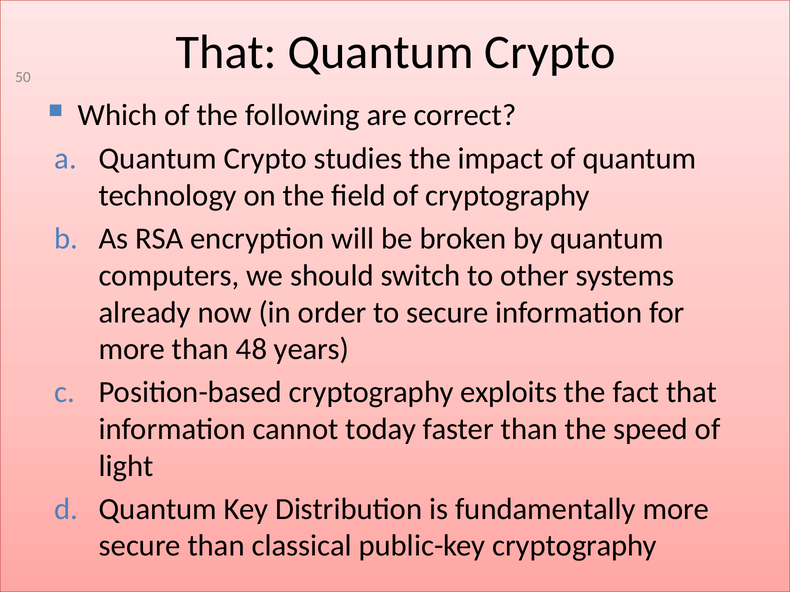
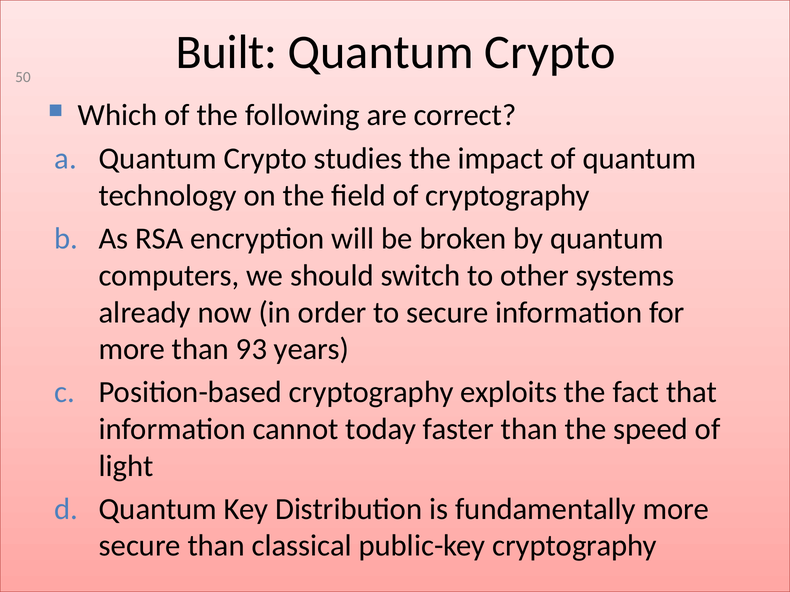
That: That -> Built (226, 53)
48: 48 -> 93 (252, 350)
